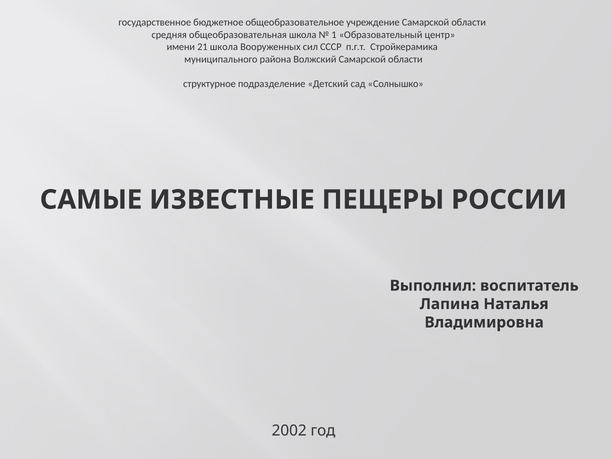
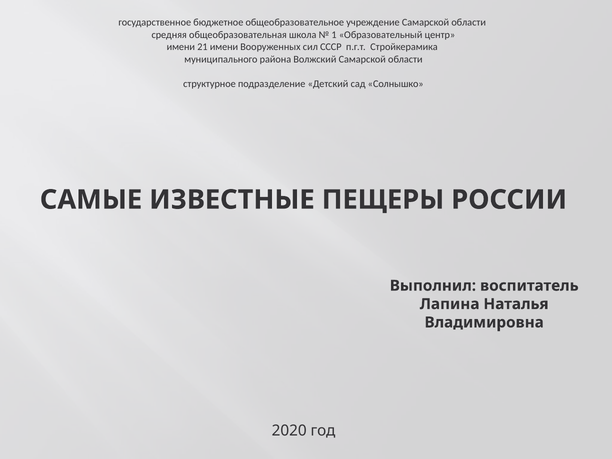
21 школа: школа -> имени (224, 47)
2002: 2002 -> 2020 (289, 430)
